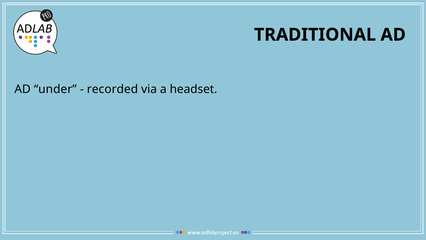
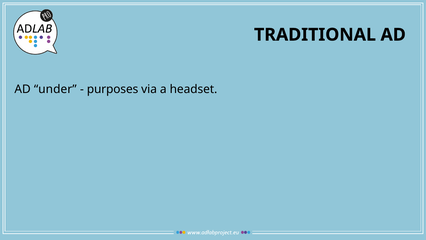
recorded: recorded -> purposes (113, 89)
